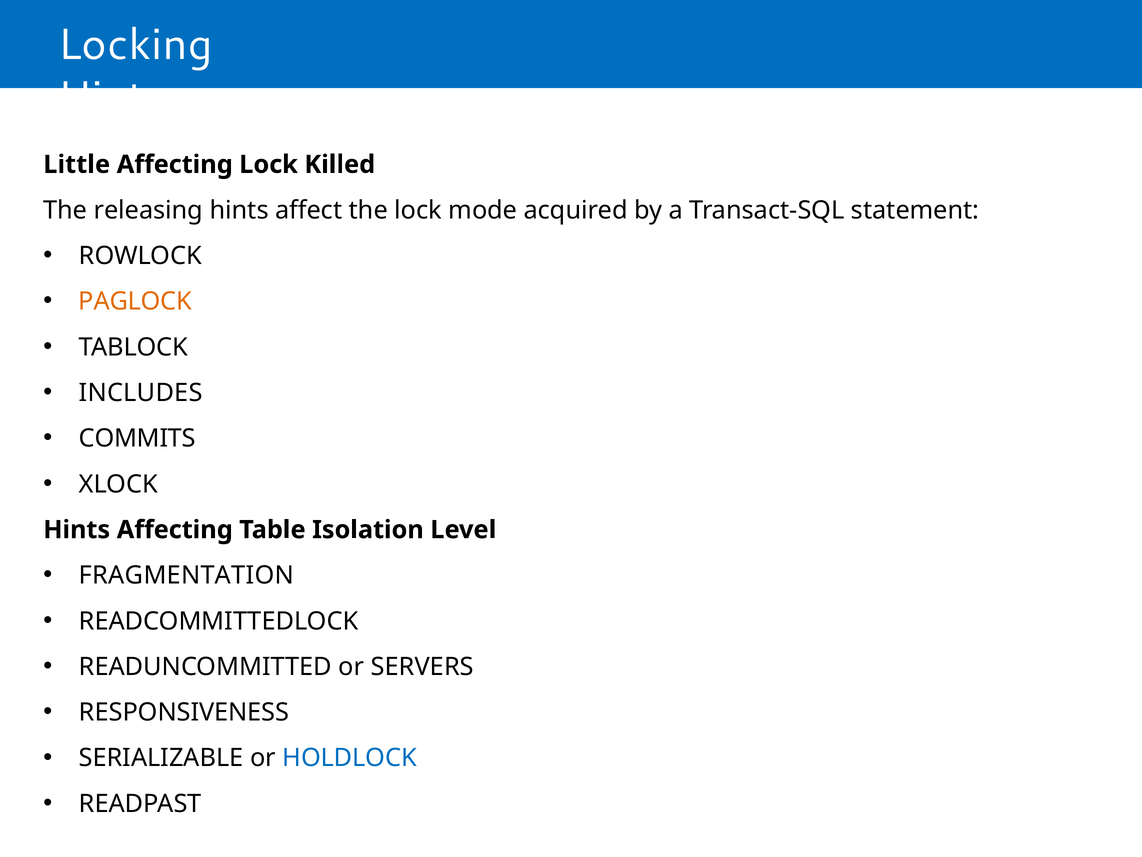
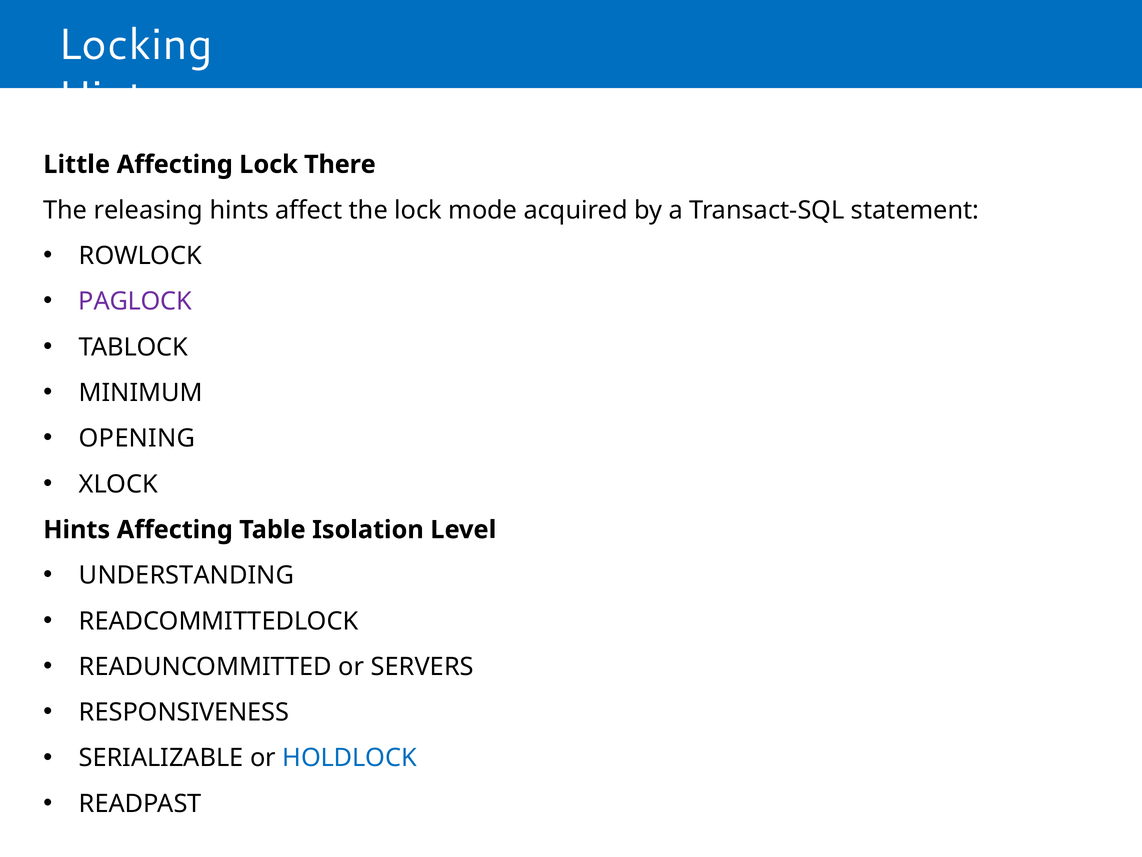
Killed: Killed -> There (340, 164)
PAGLOCK colour: orange -> purple (135, 301)
INCLUDES: INCLUDES -> MINIMUM (141, 393)
COMMITS: COMMITS -> OPENING (137, 438)
FRAGMENTATION: FRAGMENTATION -> UNDERSTANDING (187, 575)
